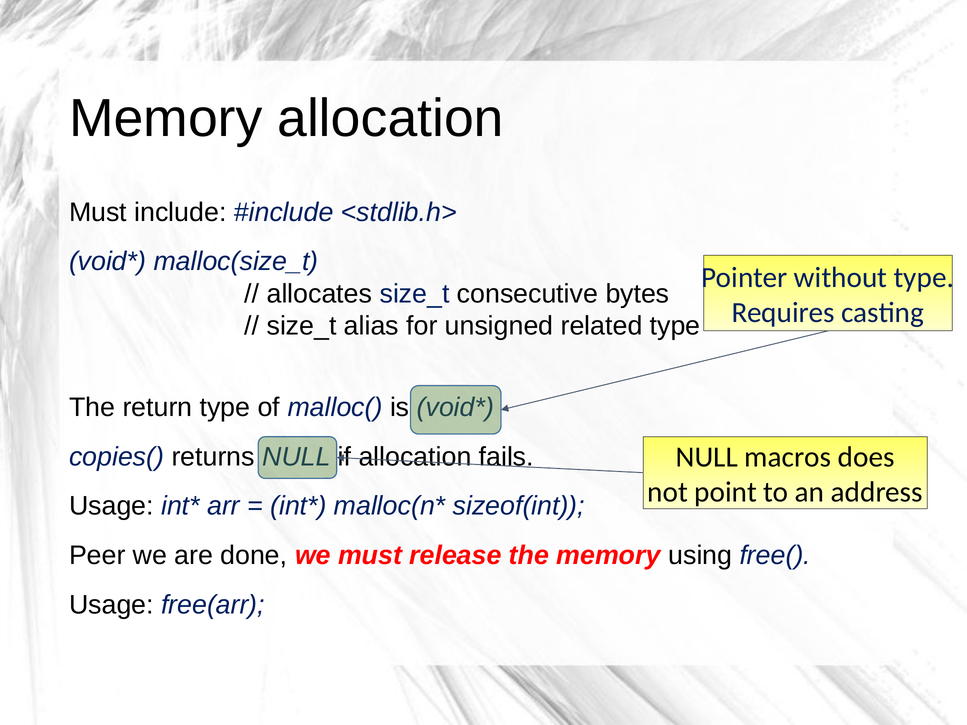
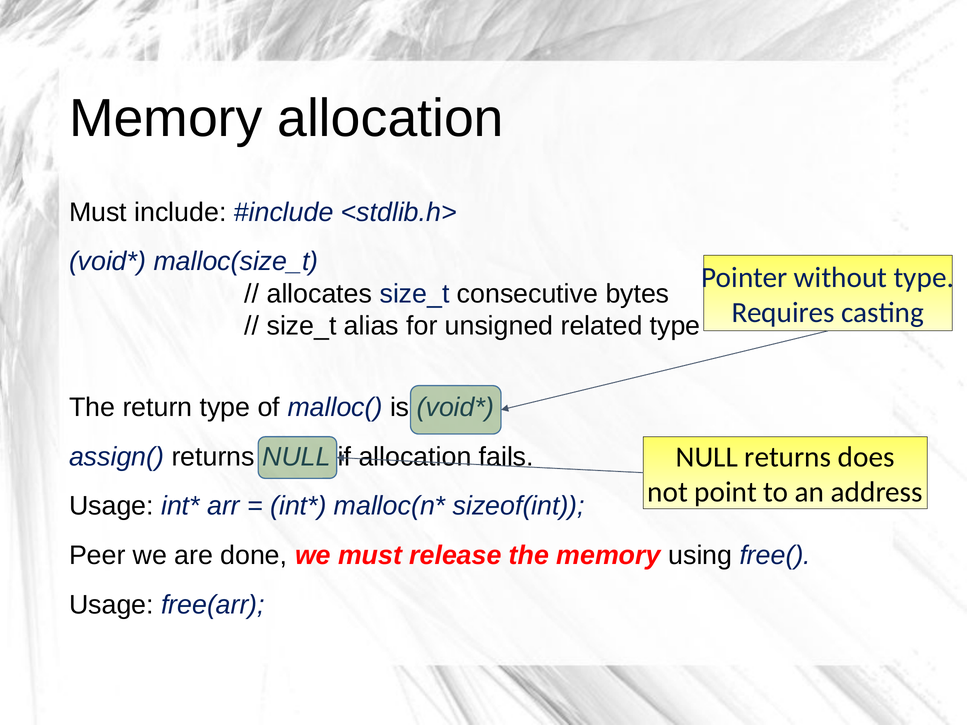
copies(: copies( -> assign( (117, 457)
NULL macros: macros -> returns (788, 457)
